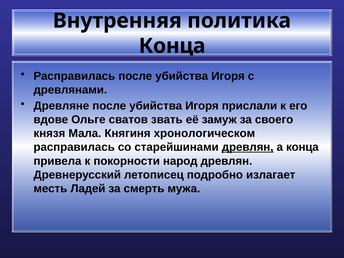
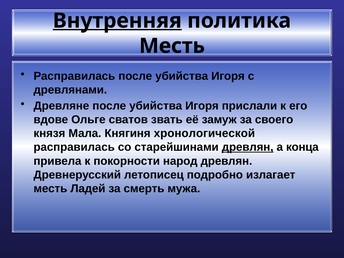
Внутренняя underline: none -> present (117, 21)
Конца: Конца -> Месть (172, 46)
хронологическом: хронологическом -> хронологической (204, 133)
